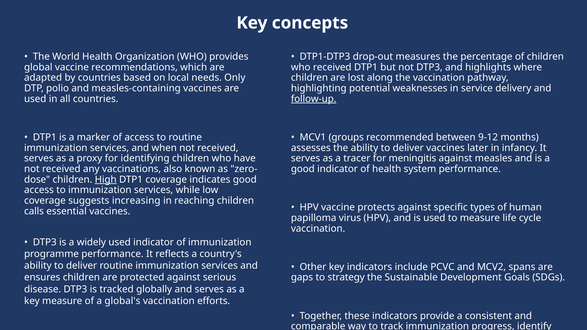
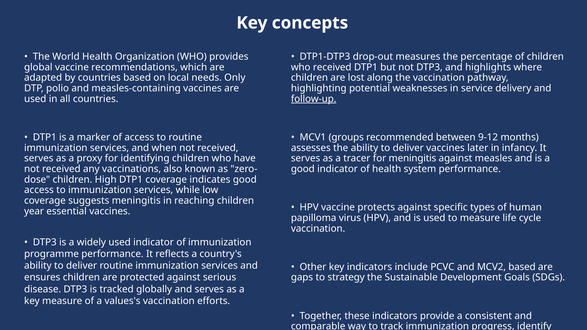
High underline: present -> none (106, 180)
suggests increasing: increasing -> meningitis (136, 201)
calls: calls -> year (34, 211)
MCV2 spans: spans -> based (522, 267)
global's: global's -> values's (122, 301)
